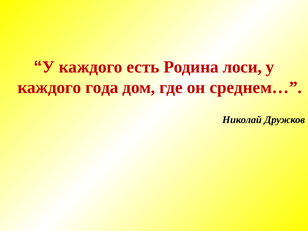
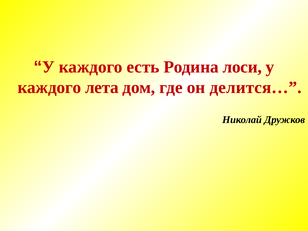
года: года -> лета (102, 87)
среднем…: среднем… -> делится… (256, 87)
